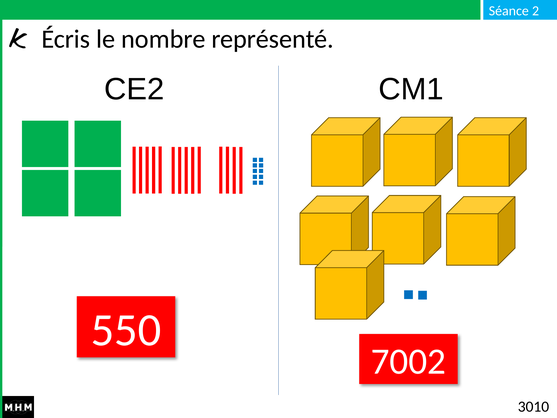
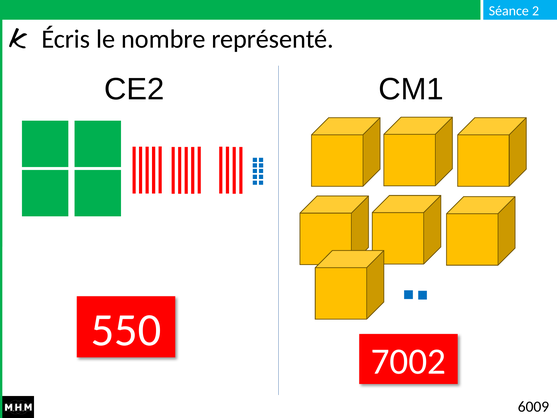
3010: 3010 -> 6009 (533, 406)
